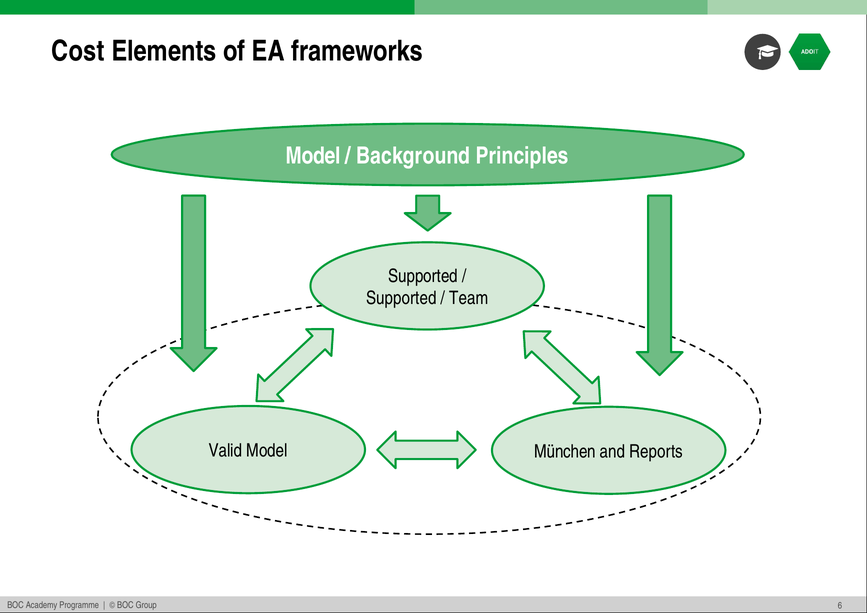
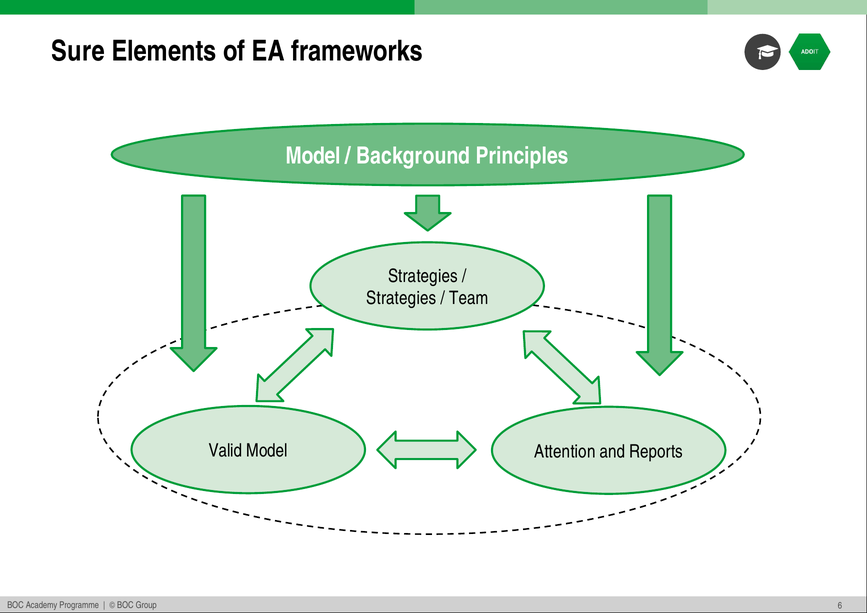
Cost: Cost -> Sure (78, 51)
Supported: Supported -> Strategies (423, 276)
Supported: Supported -> Strategies (401, 298)
München: München -> Attention (565, 452)
